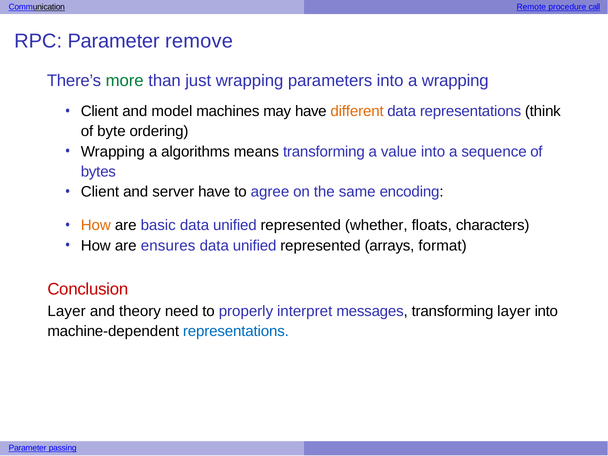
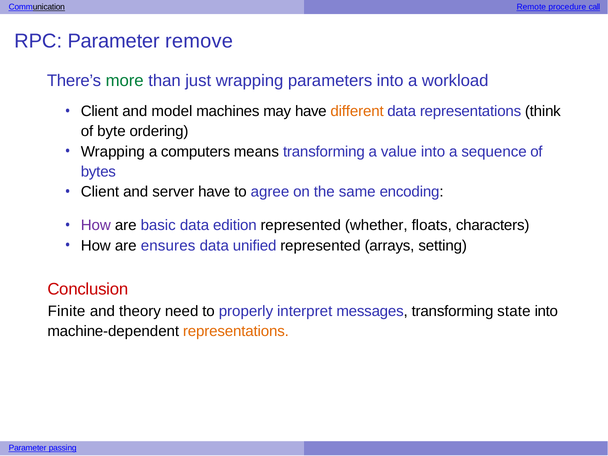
a wrapping: wrapping -> workload (455, 81)
algorithms: algorithms -> computers (196, 152)
How colour: orange -> purple (96, 226)
basic data unified: unified -> edition (235, 226)
format: format -> setting (443, 246)
Layer: Layer -> Finite (67, 311)
transforming layer: layer -> state (514, 311)
representations colour: blue -> orange (236, 332)
